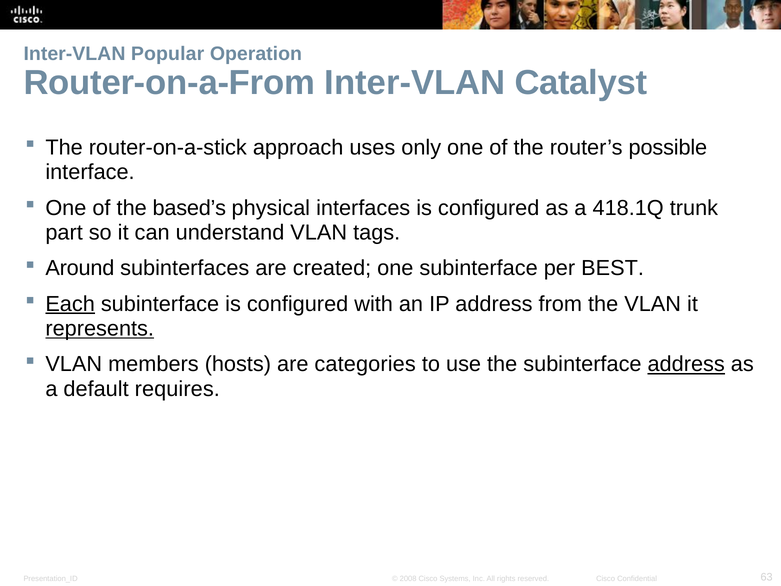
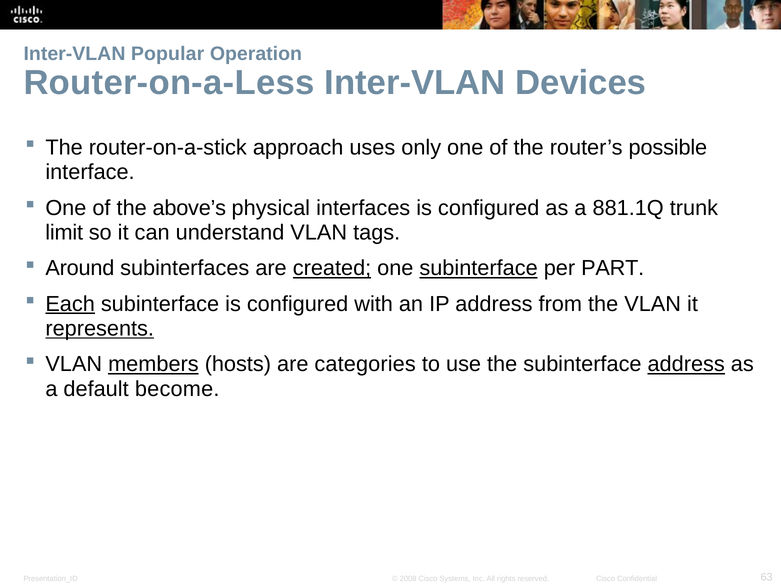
Router-on-a-From: Router-on-a-From -> Router-on-a-Less (169, 83)
Catalyst: Catalyst -> Devices (581, 83)
based’s: based’s -> above’s (189, 208)
418.1Q: 418.1Q -> 881.1Q (628, 208)
part: part -> limit (64, 233)
created underline: none -> present (332, 268)
subinterface underline: none -> present (479, 268)
BEST: BEST -> PART (613, 268)
members underline: none -> present (153, 364)
requires: requires -> become (177, 389)
